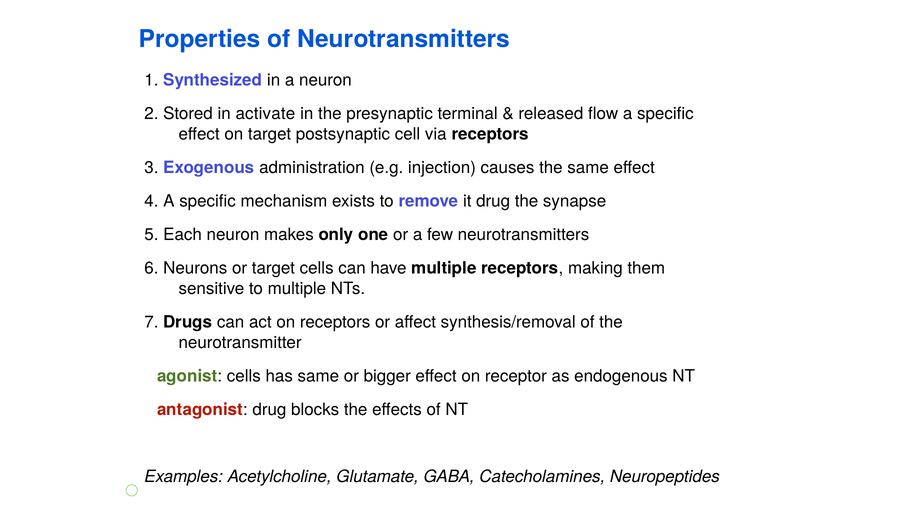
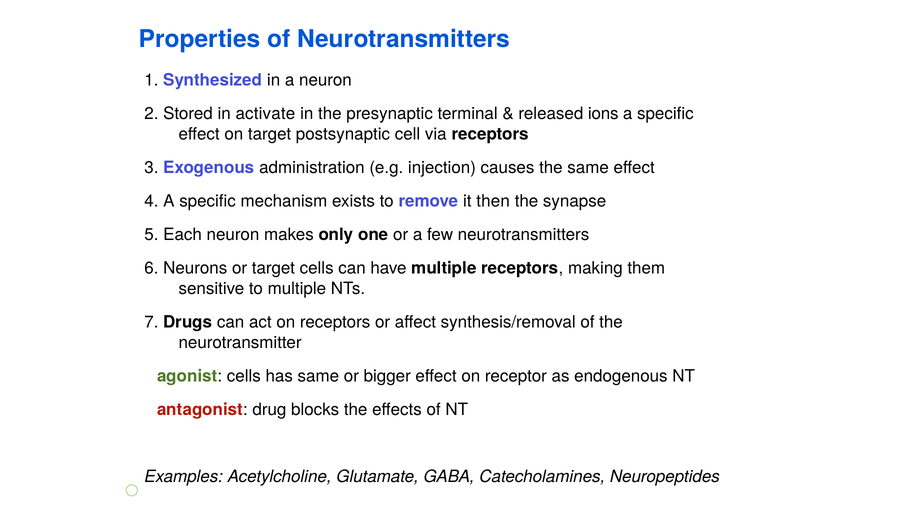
flow: flow -> ions (603, 114)
it drug: drug -> then (493, 201)
